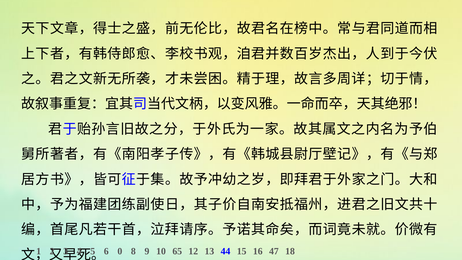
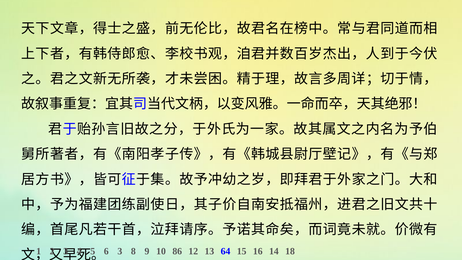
6 0: 0 -> 3 (120, 251)
65: 65 -> 86 (177, 251)
44: 44 -> 64 (226, 251)
47: 47 -> 14 (274, 251)
